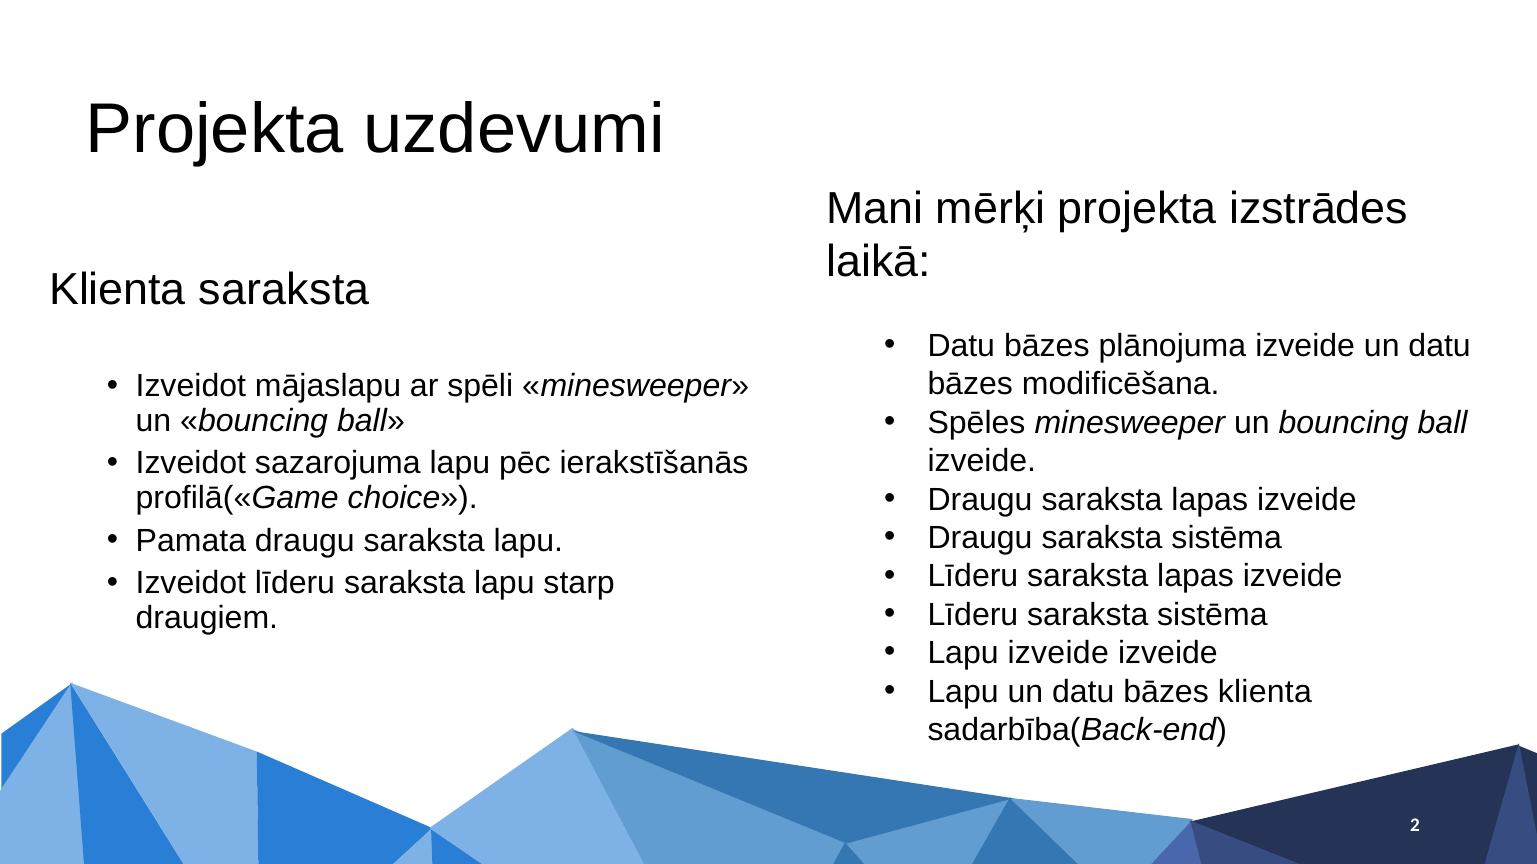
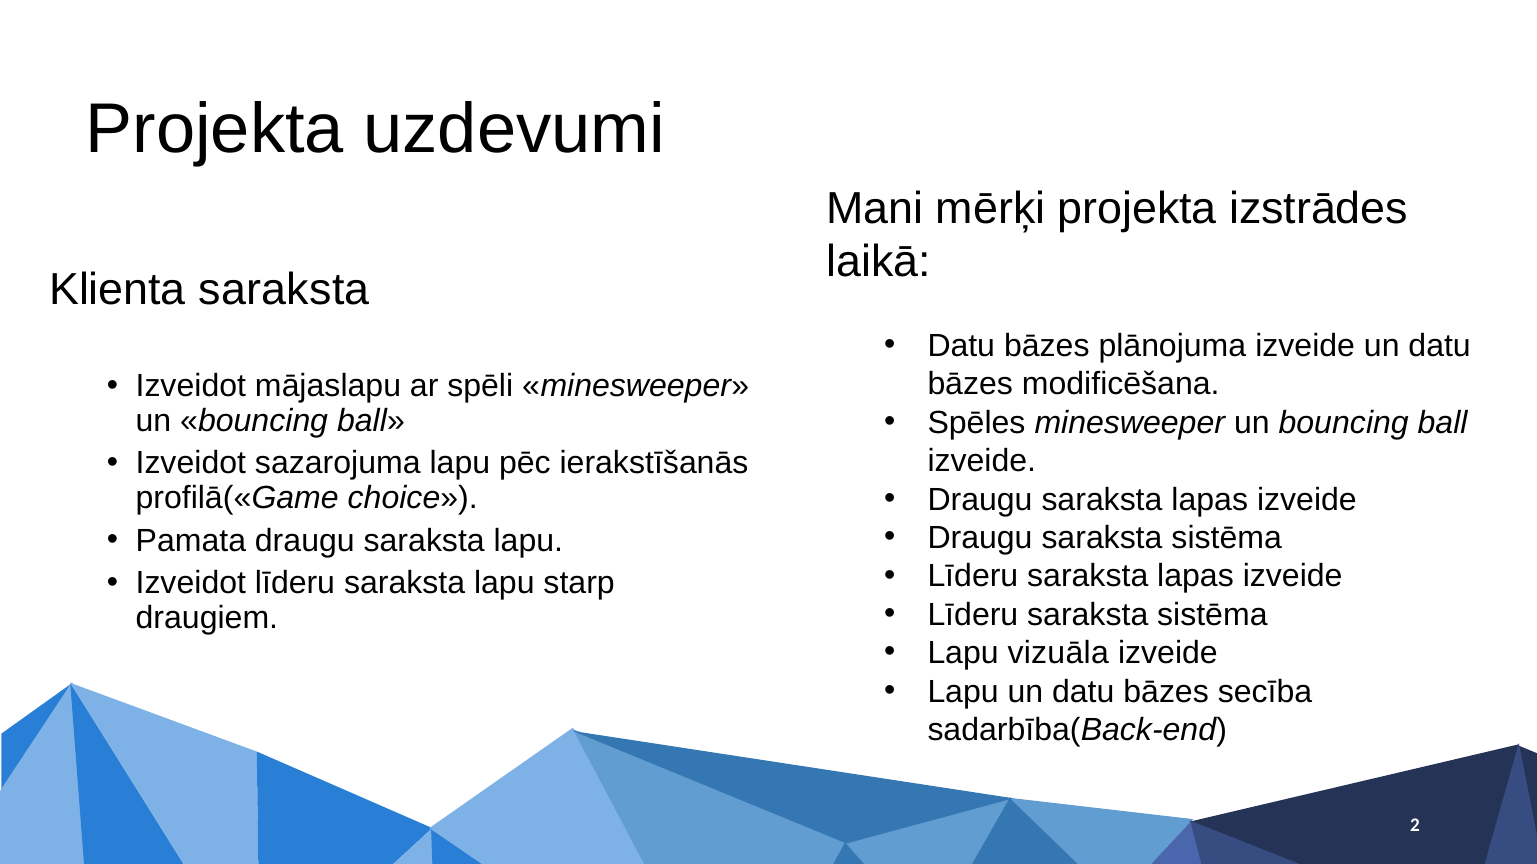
Lapu izveide: izveide -> vizuāla (1058, 654)
bāzes klienta: klienta -> secība (1265, 692)
